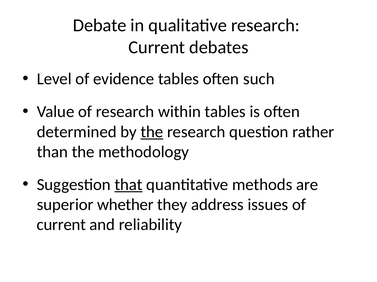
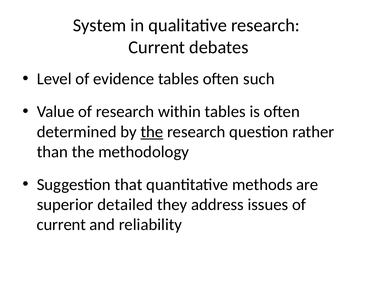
Debate: Debate -> System (100, 25)
that underline: present -> none (129, 185)
whether: whether -> detailed (125, 205)
